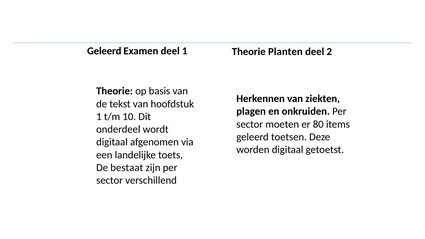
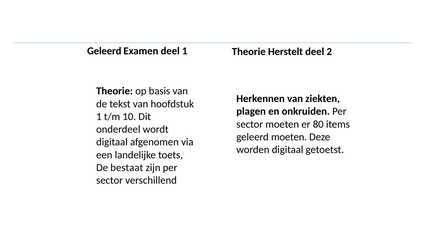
Planten: Planten -> Herstelt (285, 52)
geleerd toetsen: toetsen -> moeten (289, 137)
